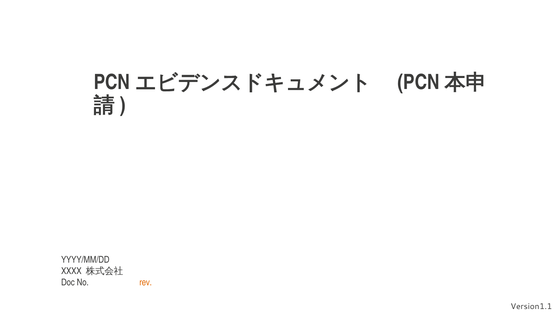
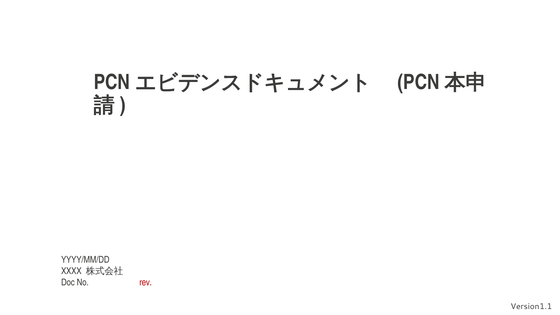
rev colour: orange -> red (146, 282)
